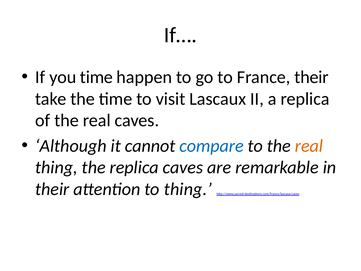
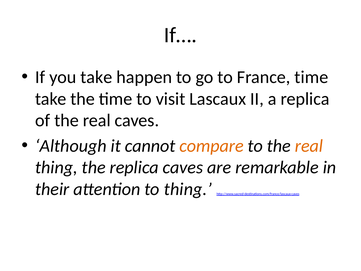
you time: time -> take (96, 77)
France their: their -> time (311, 77)
compare colour: blue -> orange (212, 146)
